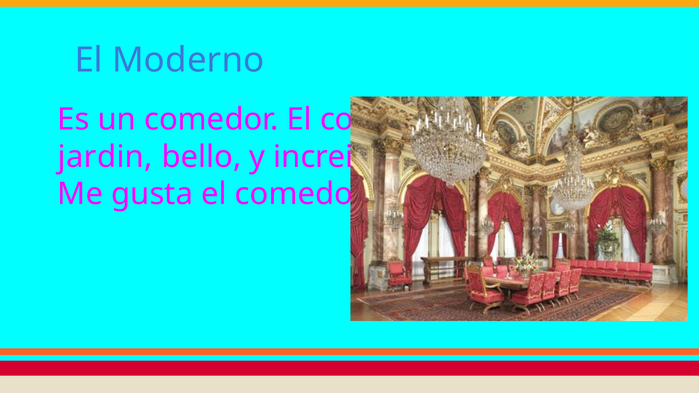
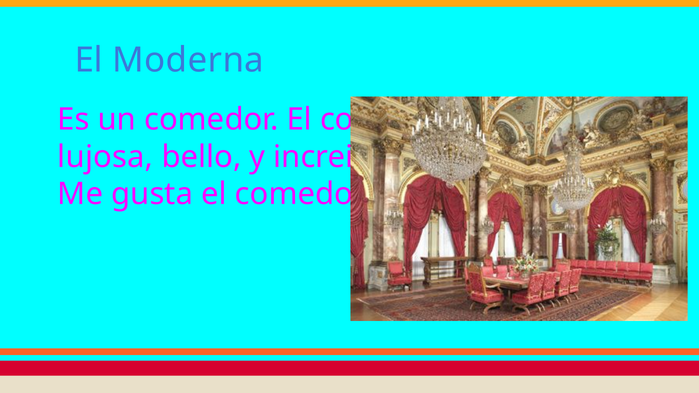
Moderno: Moderno -> Moderna (188, 60)
jardin: jardin -> lujosa (105, 157)
